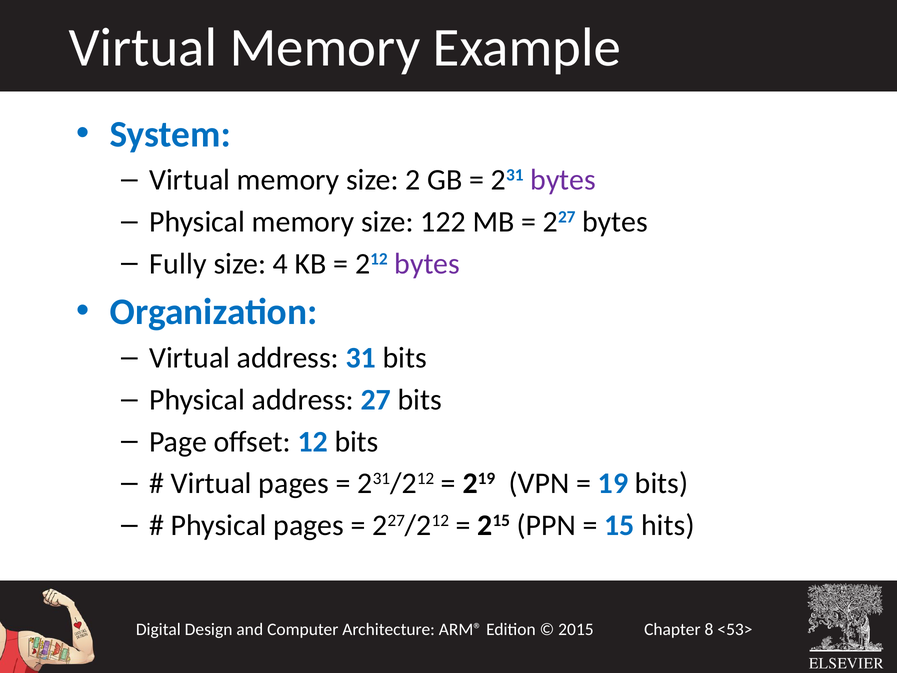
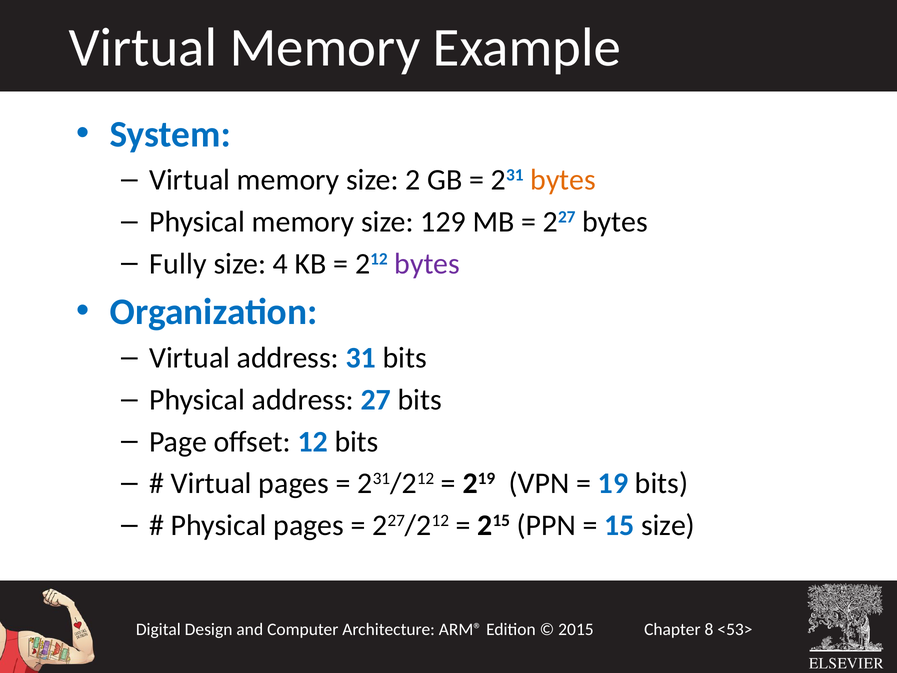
bytes colour: purple -> orange (563, 180)
122: 122 -> 129 (443, 222)
15 hits: hits -> size (668, 525)
